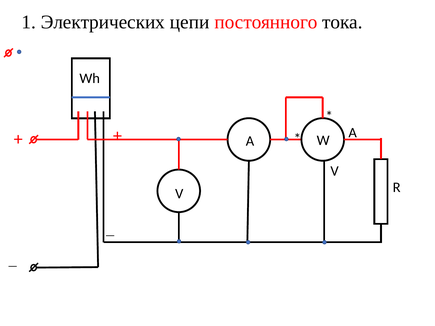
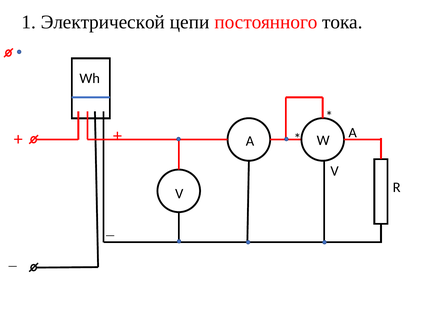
Электрических: Электрических -> Электрической (103, 22)
